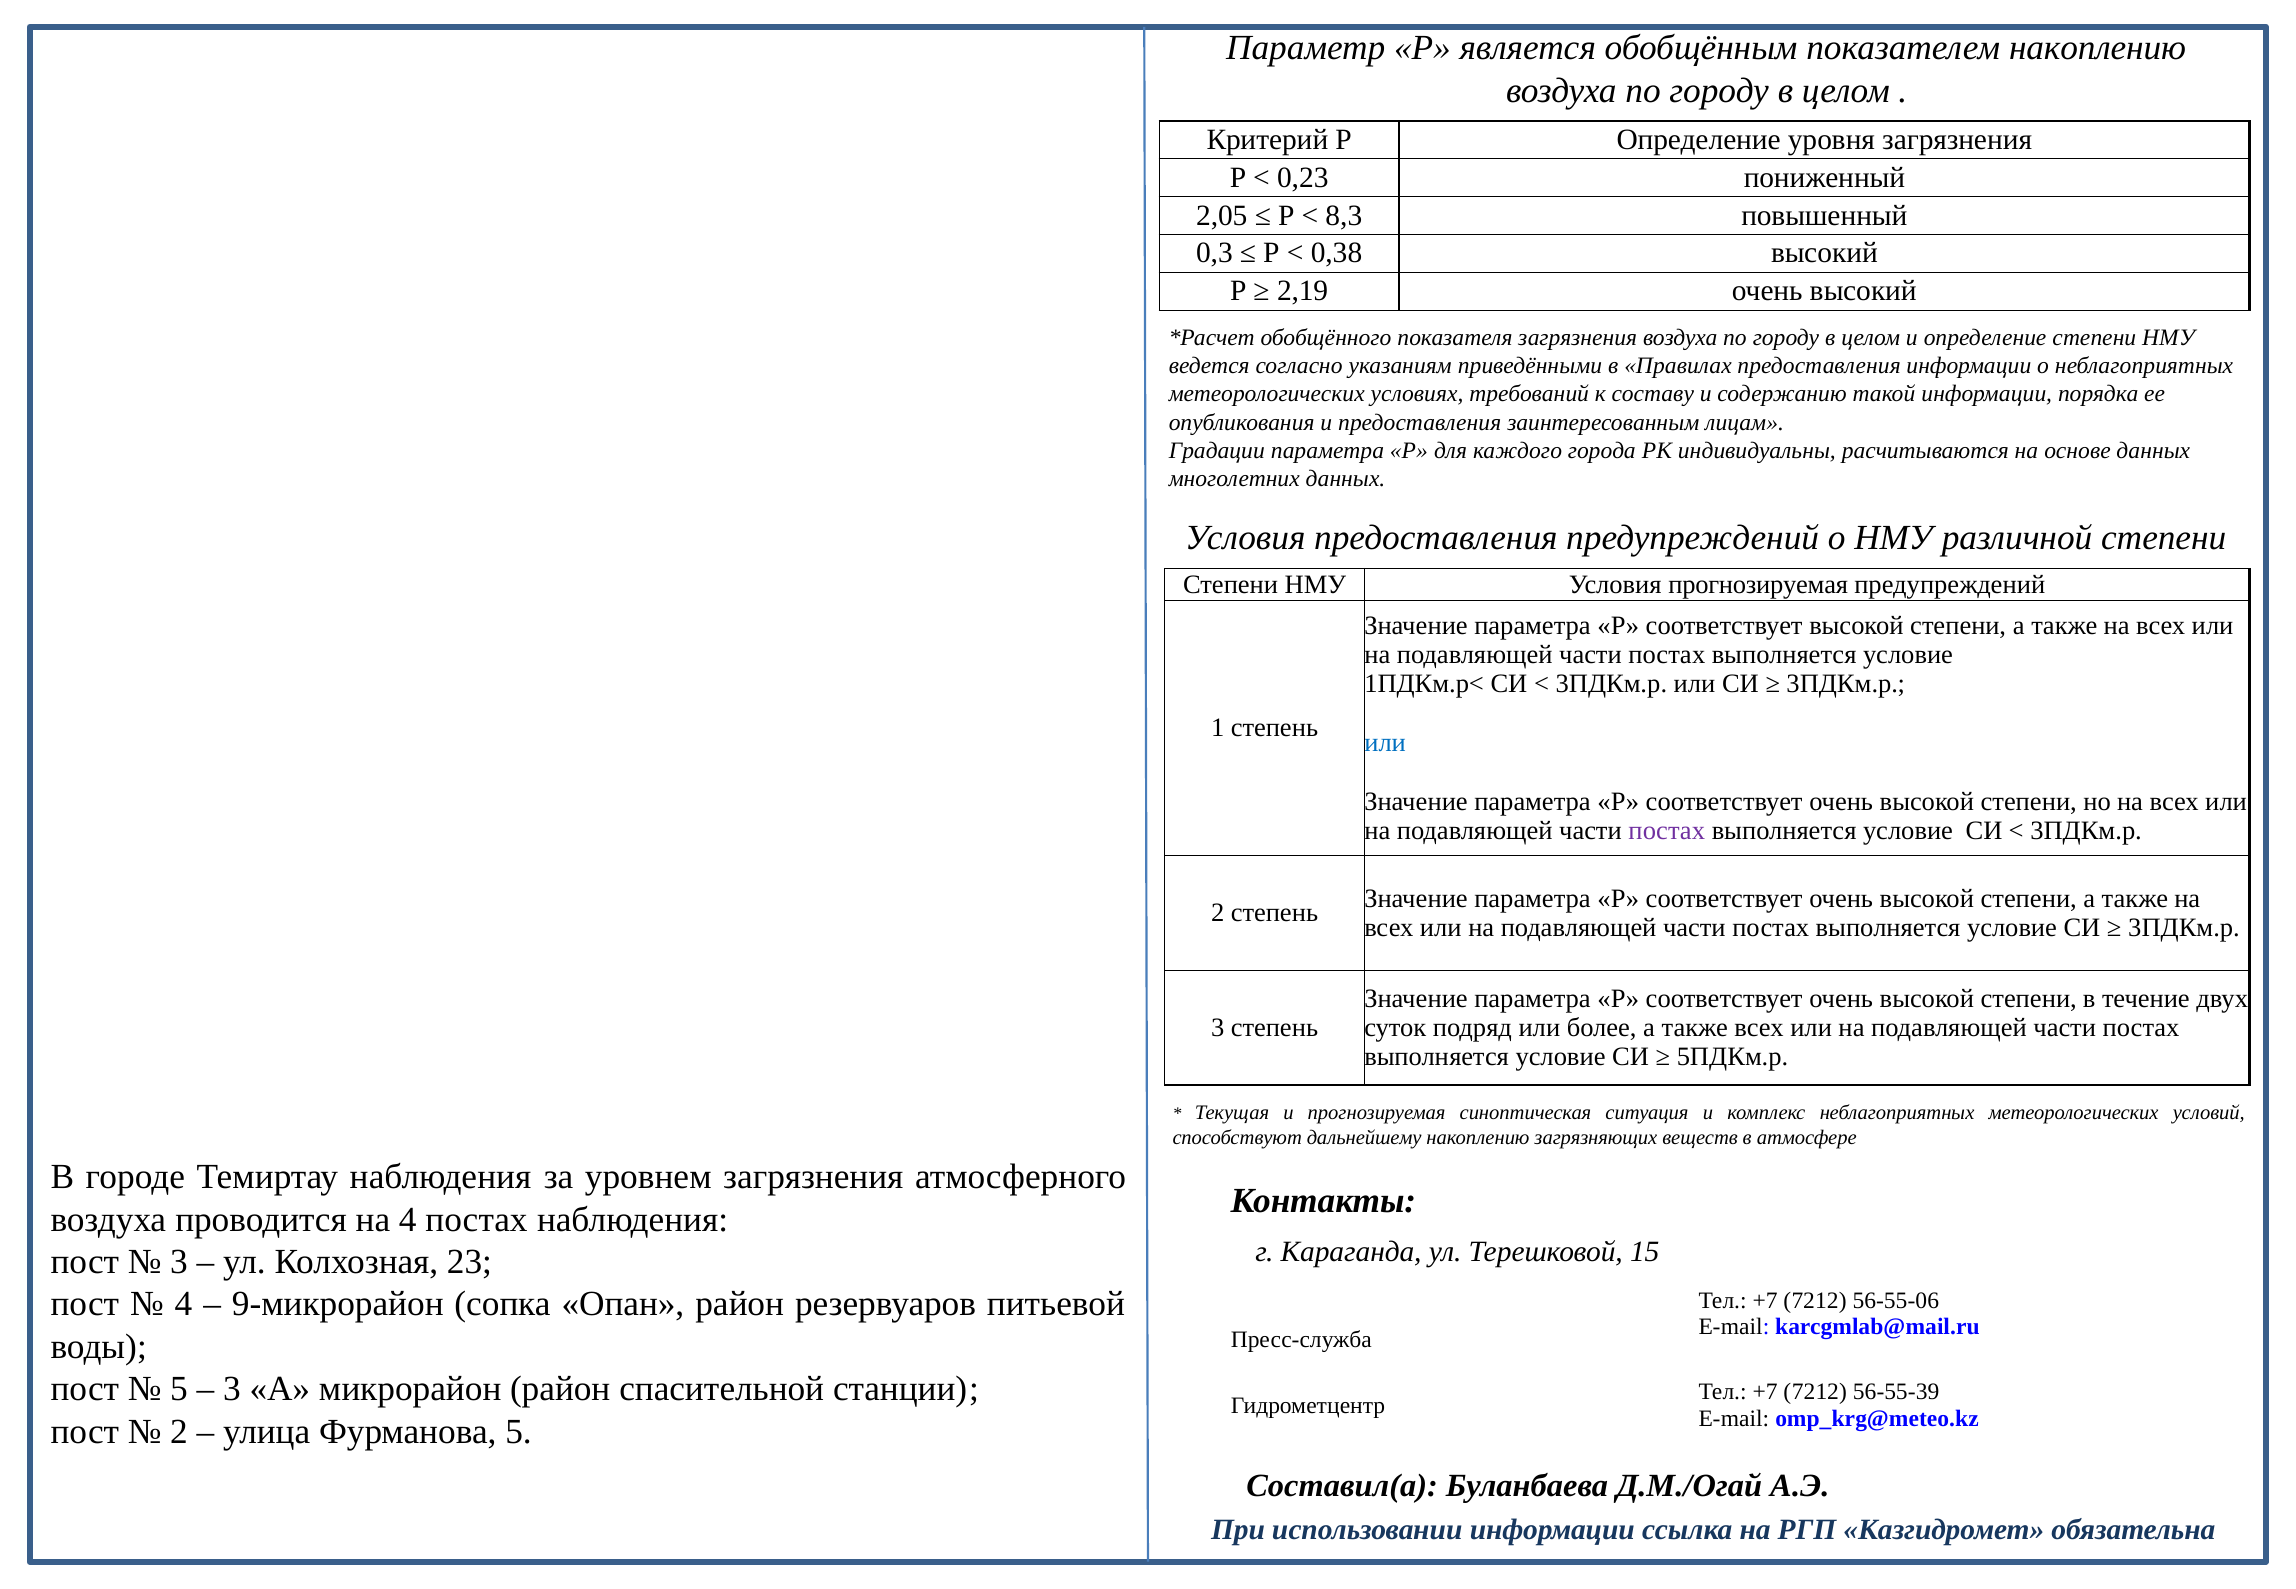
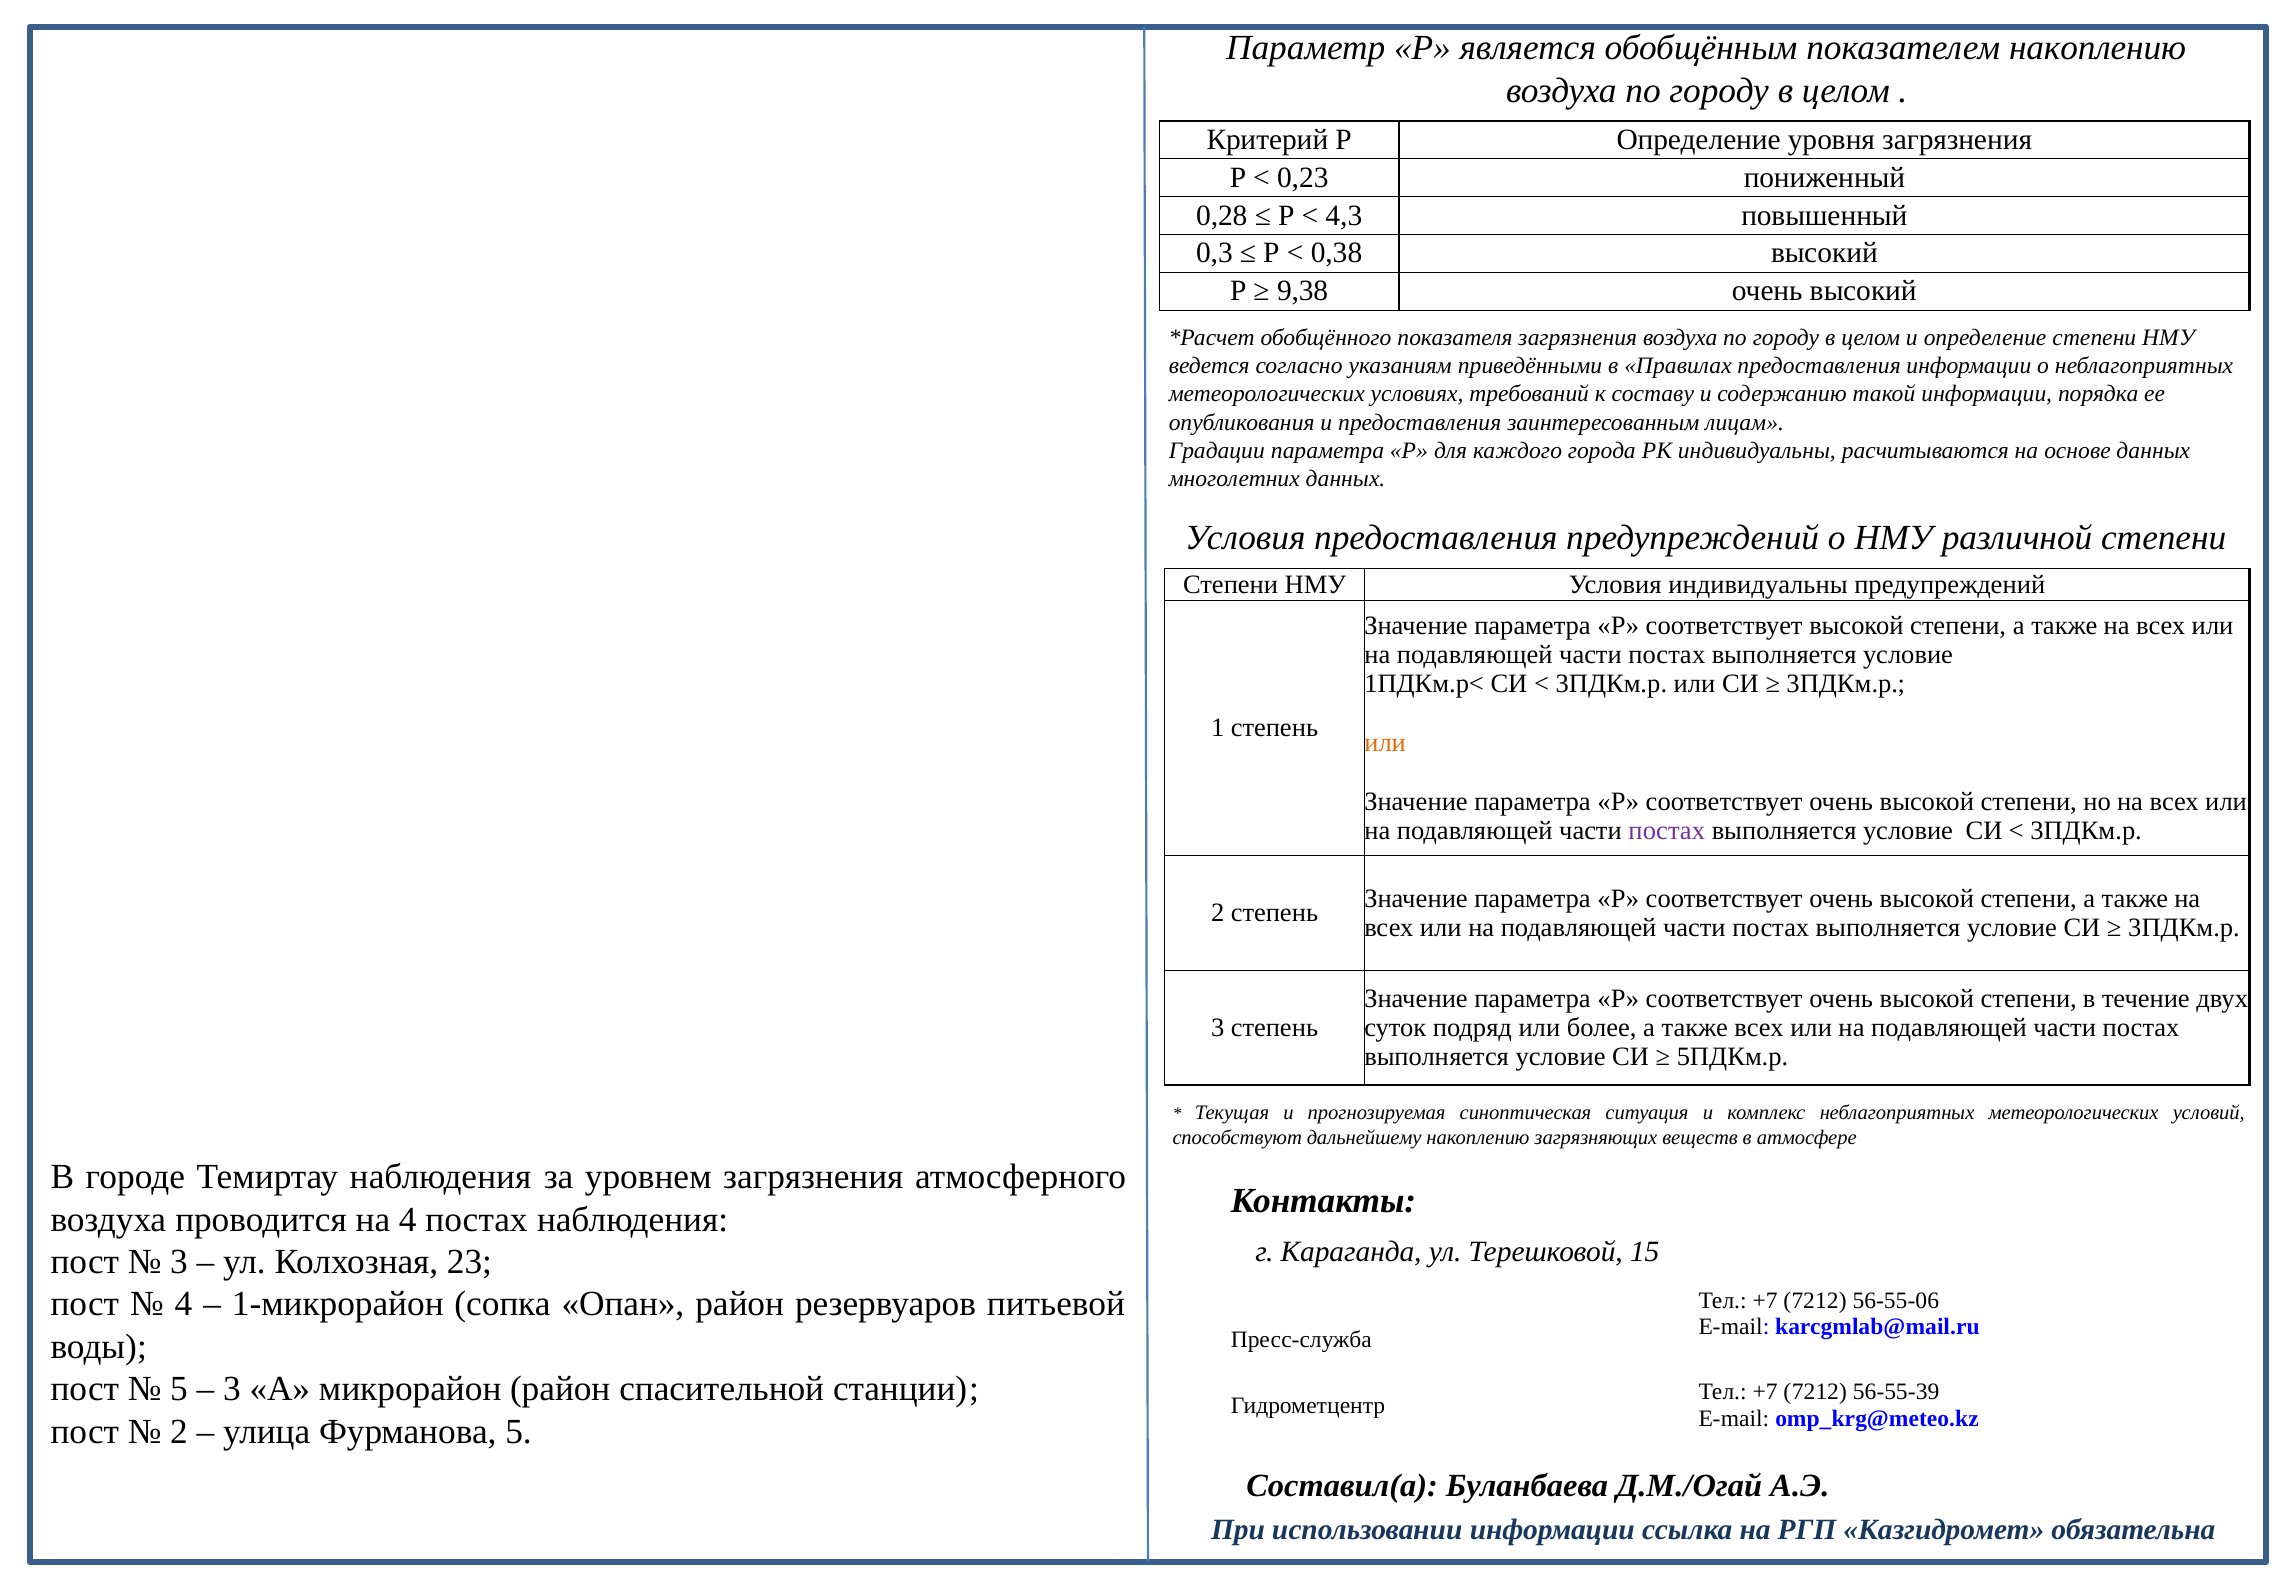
2,05: 2,05 -> 0,28 (1222, 215)
8,3: 8,3 -> 4,3 (1344, 215)
2,19: 2,19 -> 9,38 (1303, 291)
Условия прогнозируемая: прогнозируемая -> индивидуальны (1758, 585)
или colour: blue -> orange (1385, 743)
9-микрорайон: 9-микрорайон -> 1-микрорайон (338, 1305)
